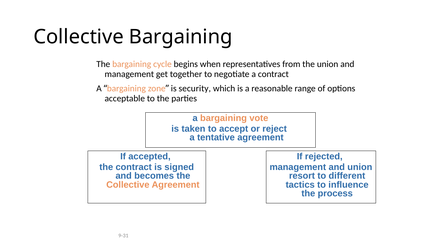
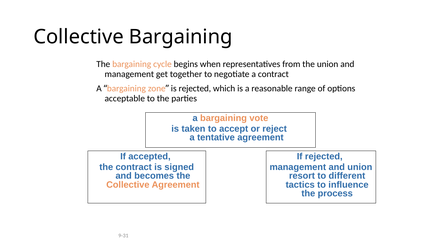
is security: security -> rejected (195, 88)
